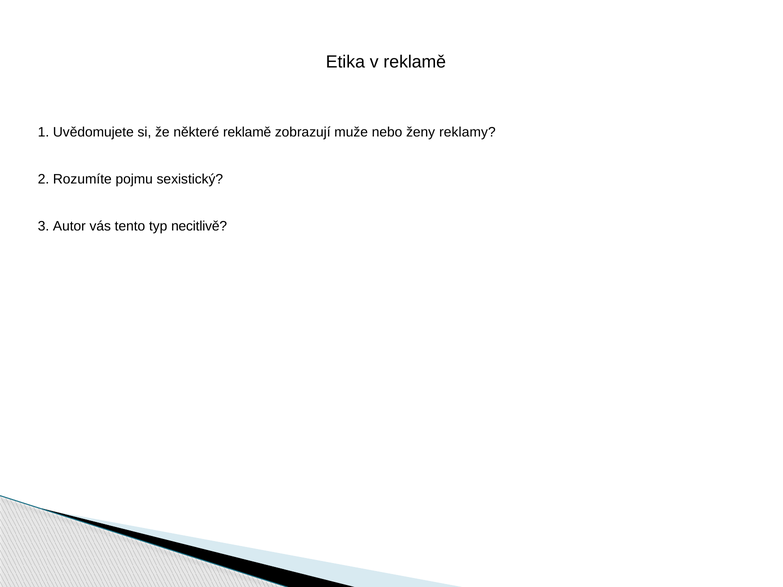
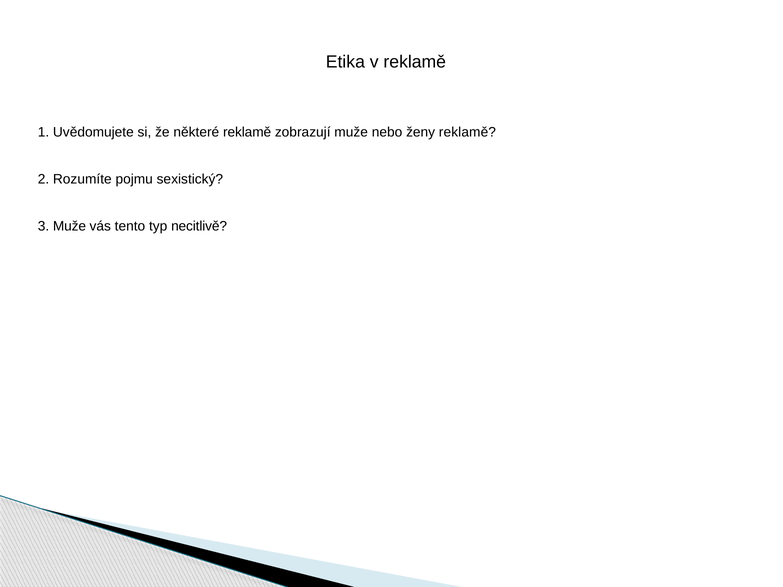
ženy reklamy: reklamy -> reklamě (467, 132)
3 Autor: Autor -> Muže (69, 226)
